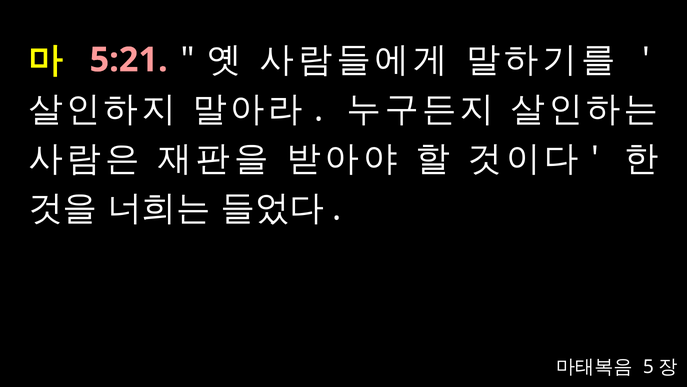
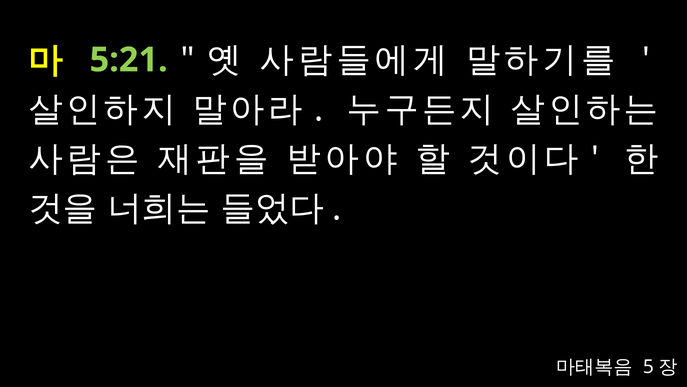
5:21 colour: pink -> light green (129, 60)
